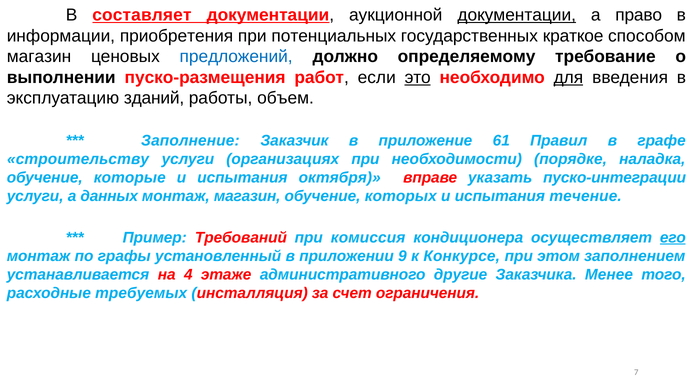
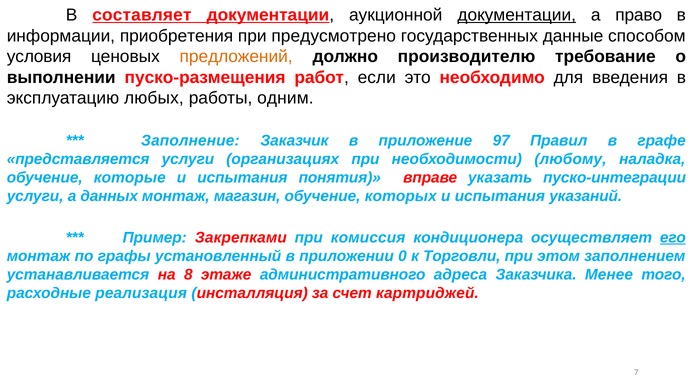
потенциальных: потенциальных -> предусмотрено (334, 36)
краткое: краткое -> данные (573, 36)
магазин: магазин -> условия (39, 57)
предложений colour: blue -> orange (236, 57)
определяемому: определяемому -> производителю (467, 57)
это underline: present -> none (418, 77)
для underline: present -> none (568, 77)
зданий: зданий -> любых (154, 98)
объем: объем -> одним (285, 98)
61: 61 -> 97 (501, 140)
строительству: строительству -> представляется (78, 159)
порядке: порядке -> любому (570, 159)
октября: октября -> понятия (340, 178)
течение: течение -> указаний (586, 196)
Требований: Требований -> Закрепками (241, 237)
9: 9 -> 0 (402, 256)
Конкурсе: Конкурсе -> Торговли (462, 256)
4: 4 -> 8 (188, 275)
другие: другие -> адреса (461, 275)
требуемых: требуемых -> реализация (141, 293)
ограничения: ограничения -> картриджей (427, 293)
